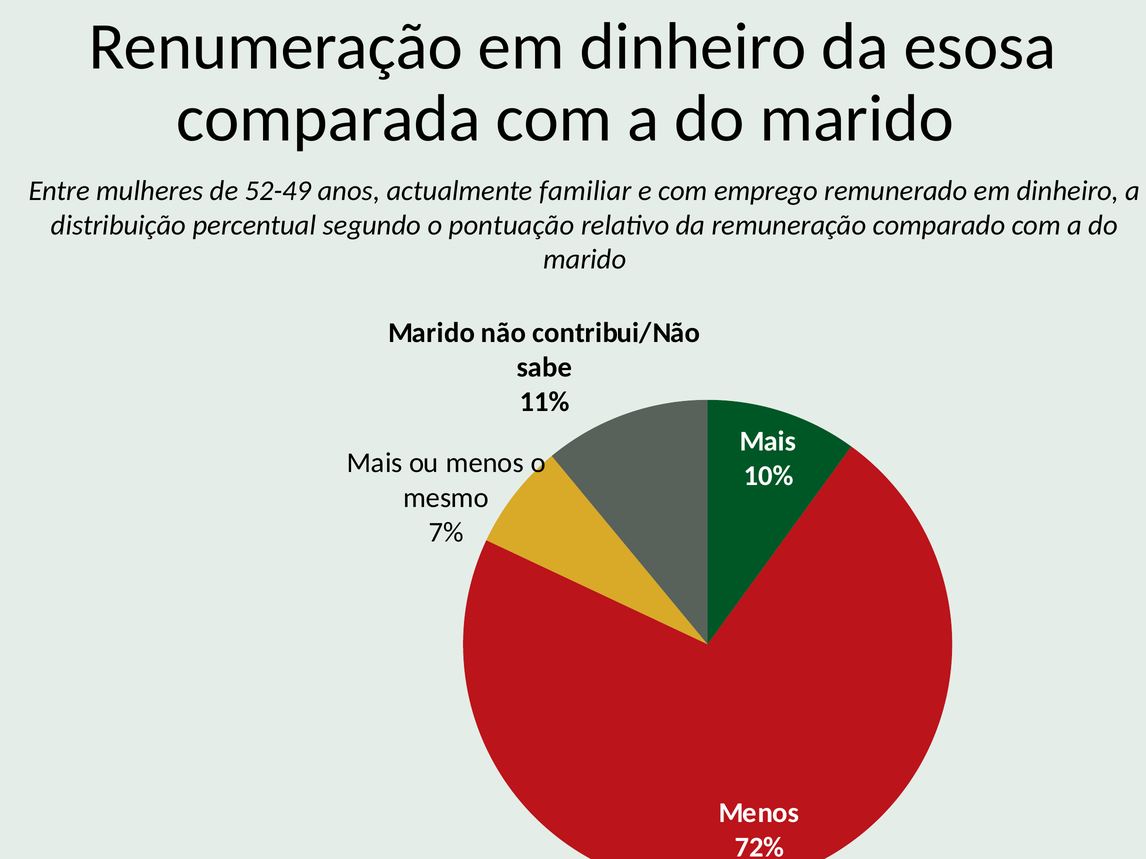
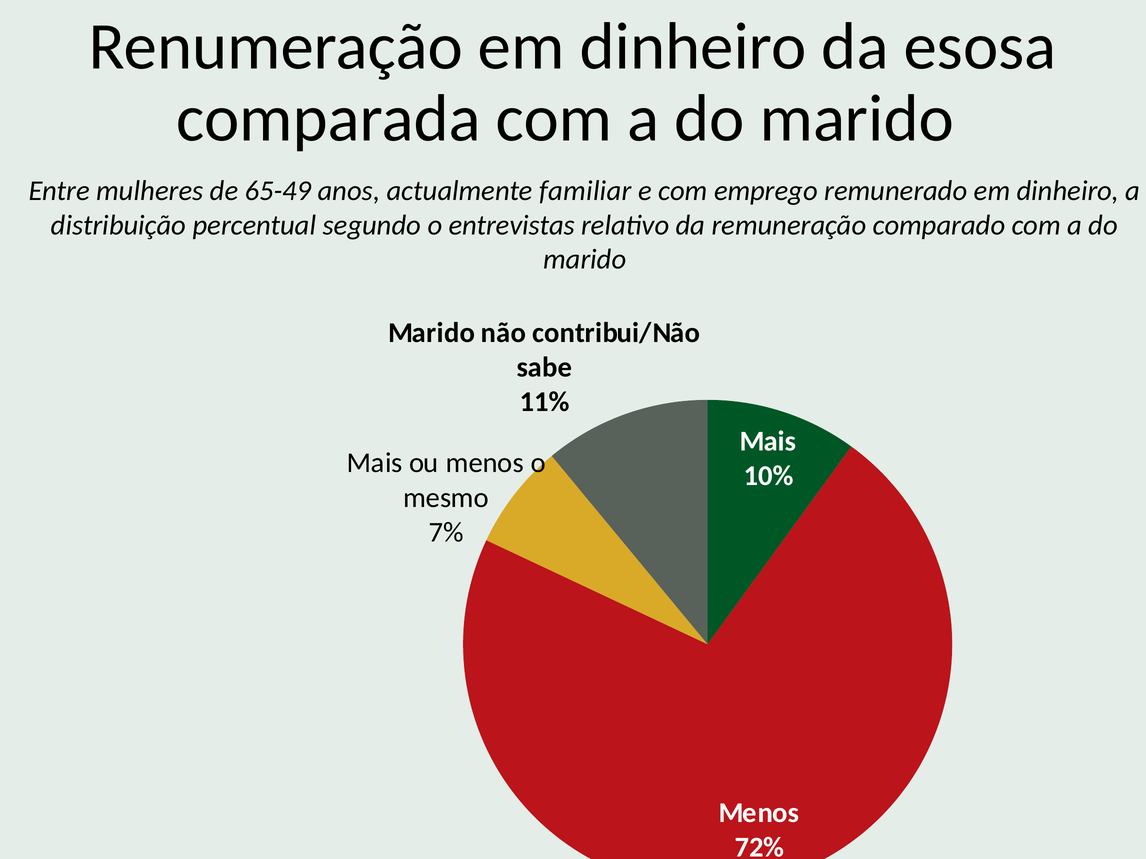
52-49: 52-49 -> 65-49 (278, 191)
pontuação: pontuação -> entrevistas (512, 225)
